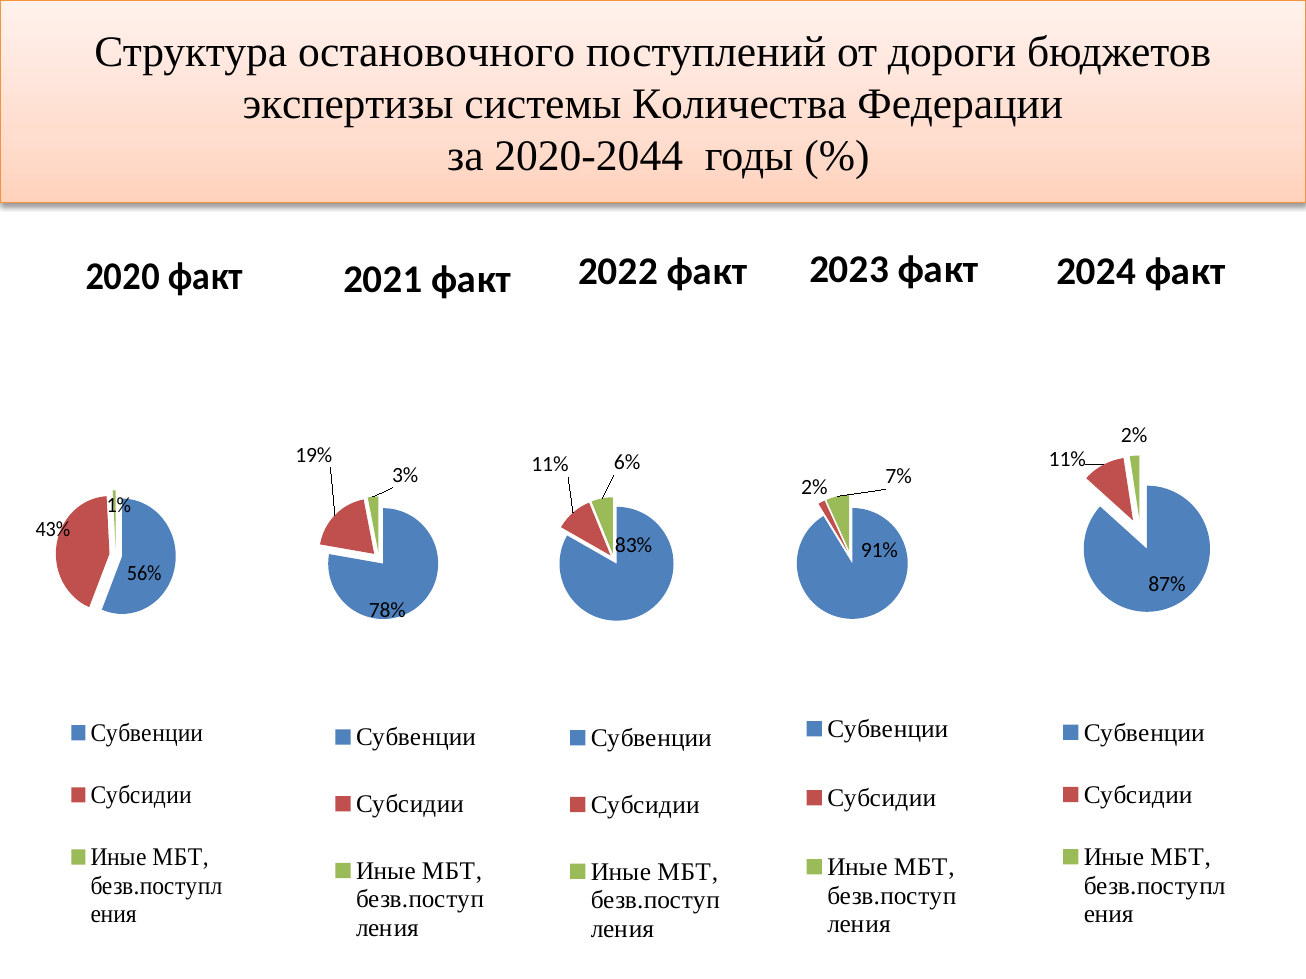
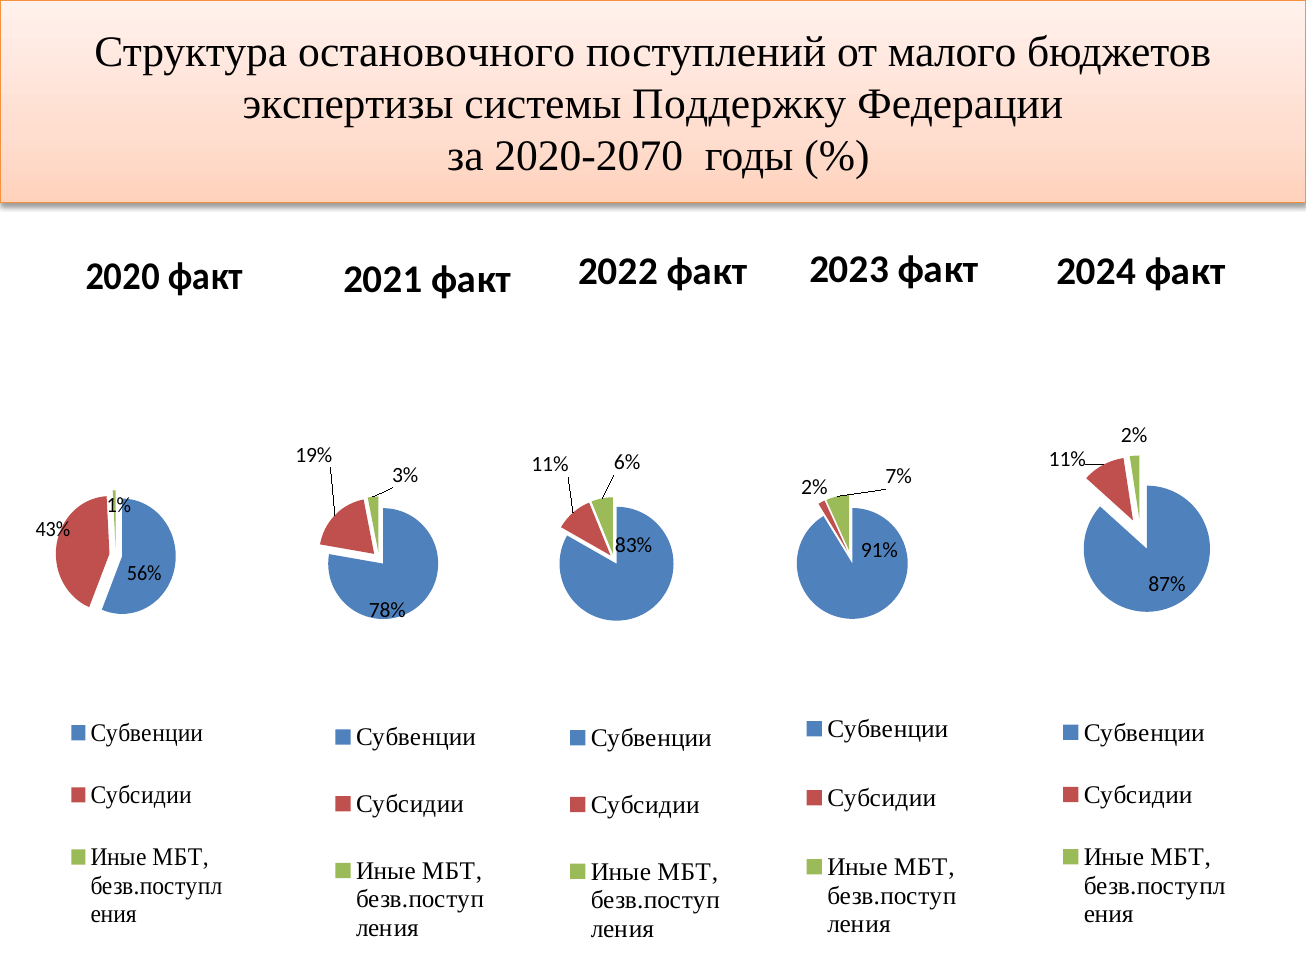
дороги: дороги -> малого (952, 52)
Количества: Количества -> Поддержку (739, 104)
2020-2044: 2020-2044 -> 2020-2070 (589, 156)
